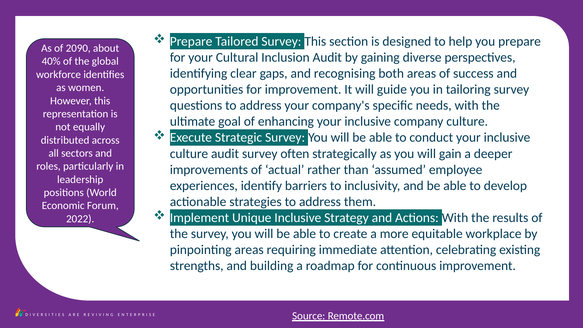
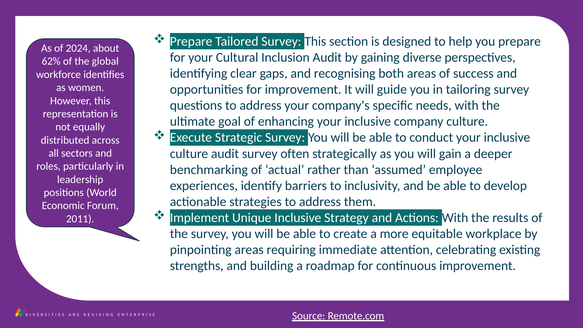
2090: 2090 -> 2024 (78, 48)
40%: 40% -> 62% (51, 61)
improvements: improvements -> benchmarking (209, 170)
2022: 2022 -> 2011 (80, 219)
